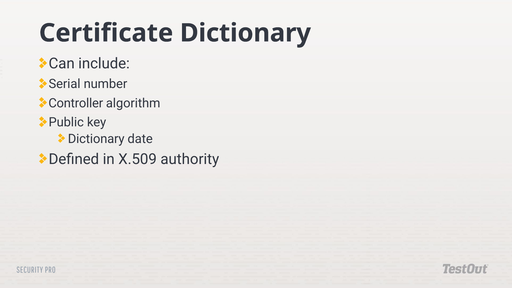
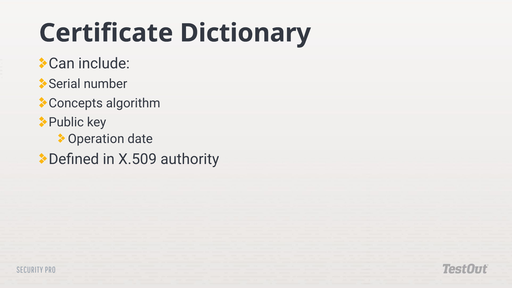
Controller: Controller -> Concepts (76, 103)
Dictionary: Dictionary -> Operation (96, 139)
